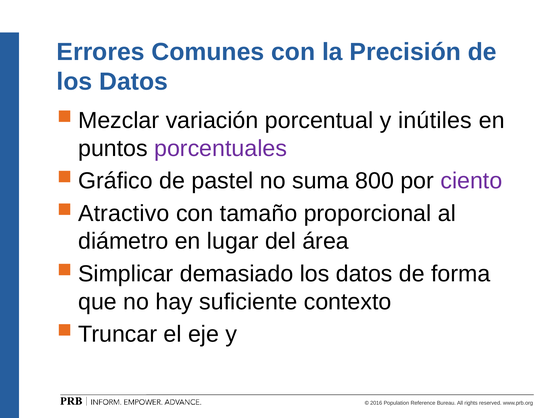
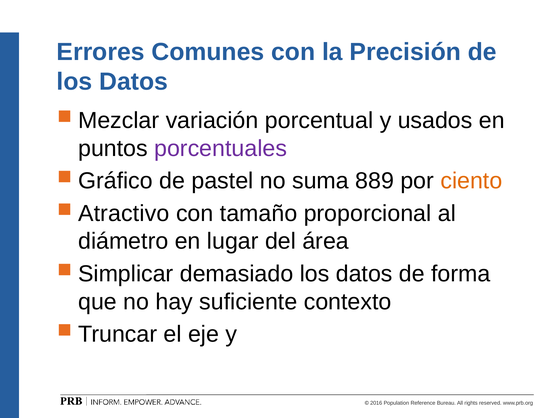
inútiles: inútiles -> usados (435, 120)
800: 800 -> 889 (375, 181)
ciento colour: purple -> orange (471, 181)
